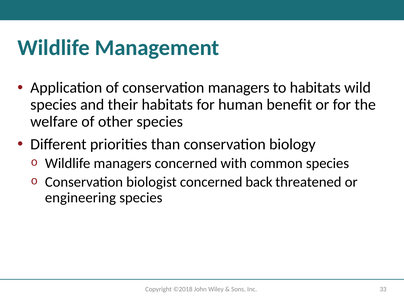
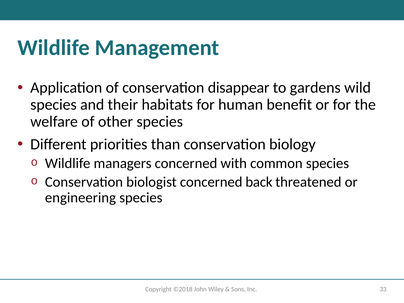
conservation managers: managers -> disappear (239, 88)
to habitats: habitats -> gardens (315, 88)
